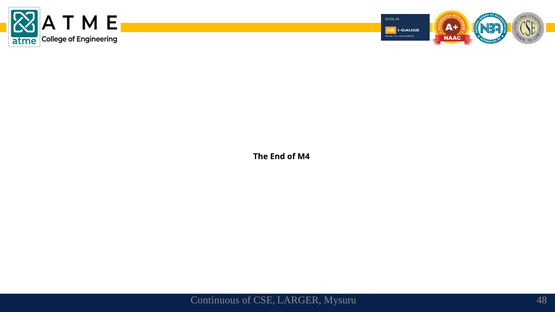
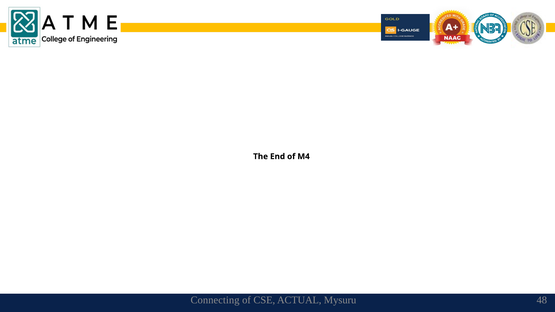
Continuous: Continuous -> Connecting (215, 300)
LARGER: LARGER -> ACTUAL (299, 300)
